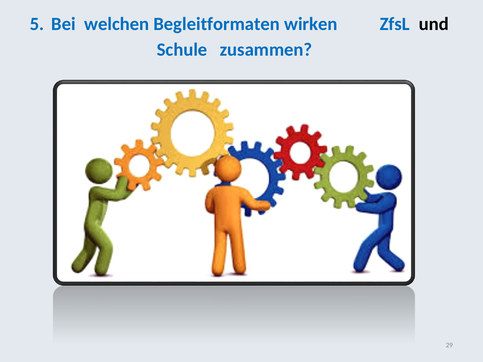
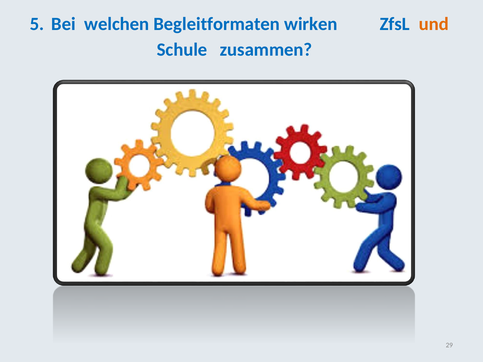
und colour: black -> orange (434, 24)
